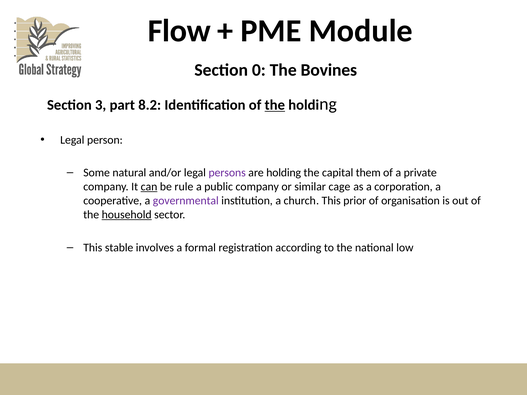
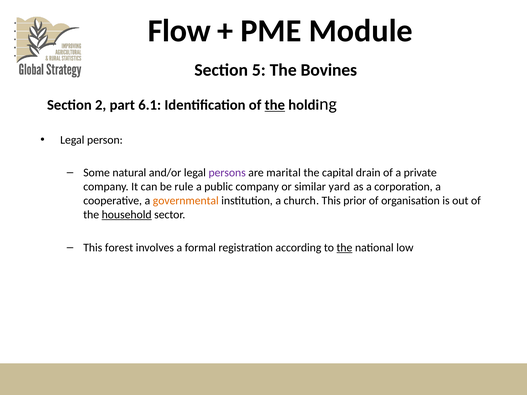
0: 0 -> 5 (259, 70)
3: 3 -> 2 (101, 105)
8.2: 8.2 -> 6.1 (150, 105)
holding: holding -> marital (284, 173)
them: them -> drain (368, 173)
can underline: present -> none (149, 187)
cage: cage -> yard (339, 187)
governmental colour: purple -> orange (186, 201)
stable: stable -> forest (119, 248)
the underline: none -> present (344, 248)
